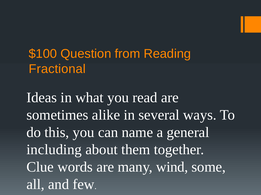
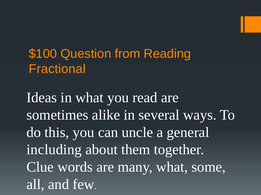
name: name -> uncle (137, 133)
many wind: wind -> what (172, 168)
